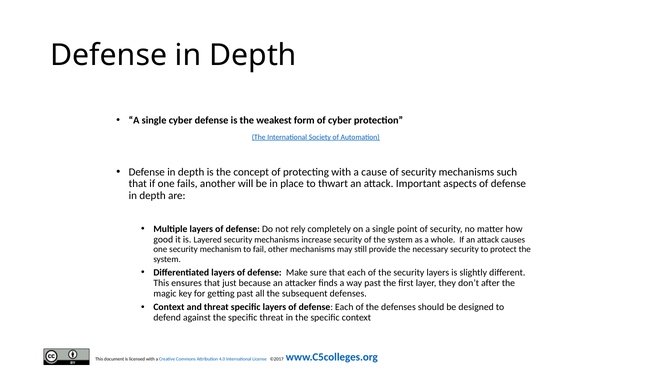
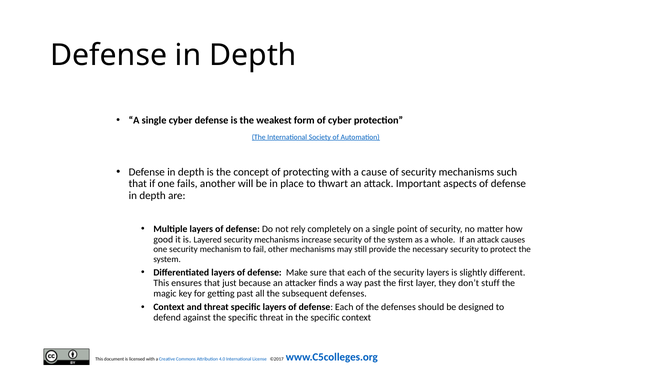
after: after -> stuff (490, 283)
